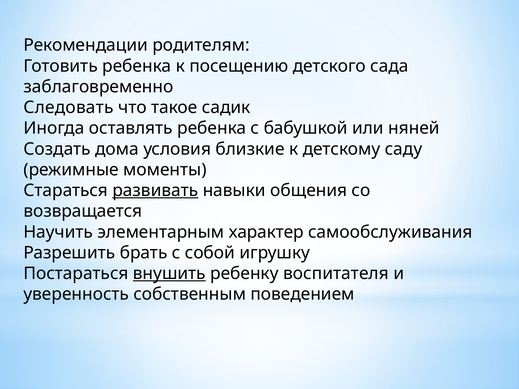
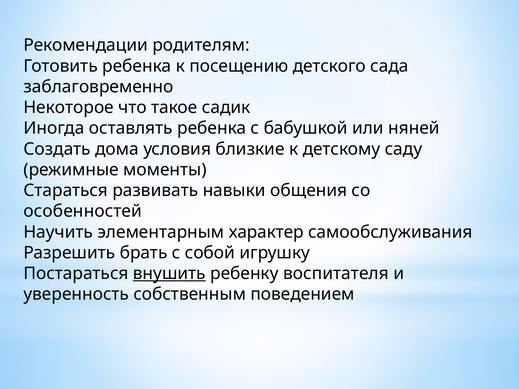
Следовать: Следовать -> Некоторое (69, 108)
развивать underline: present -> none (155, 191)
возвращается: возвращается -> особенностей (83, 211)
